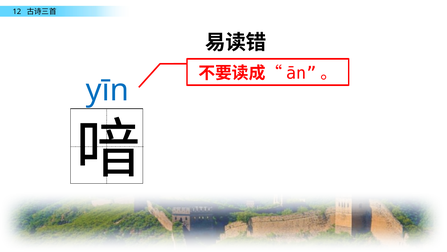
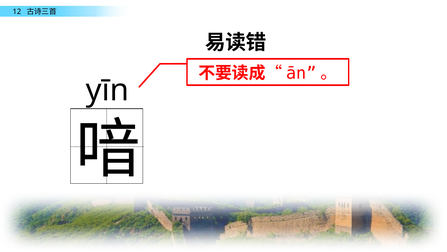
yīn colour: blue -> black (107, 90)
